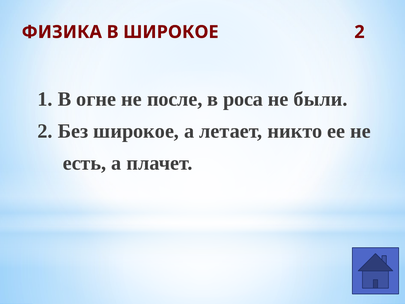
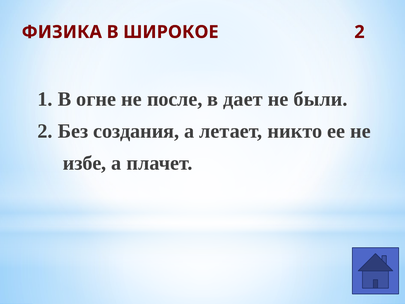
роса: роса -> дает (243, 99)
Без широкое: широкое -> создания (136, 131)
есть: есть -> избе (85, 163)
